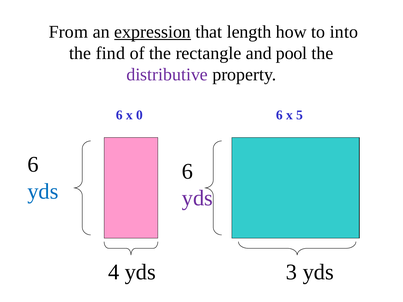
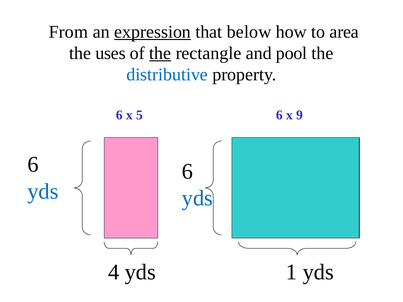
length: length -> below (249, 32)
into: into -> area (344, 32)
find: find -> uses (111, 53)
the underline: none -> present (160, 53)
distributive colour: purple -> blue (167, 75)
0: 0 -> 5 (139, 115)
5: 5 -> 9 (299, 115)
yds colour: purple -> blue (197, 198)
3: 3 -> 1 (292, 272)
